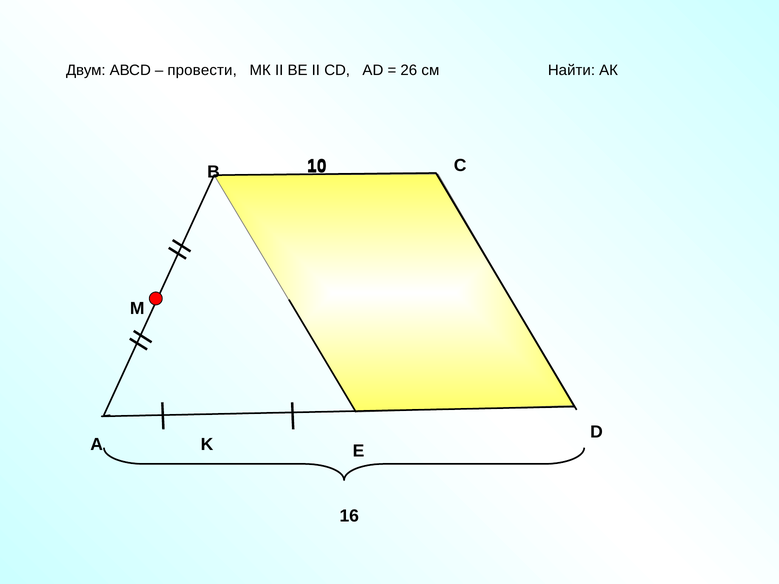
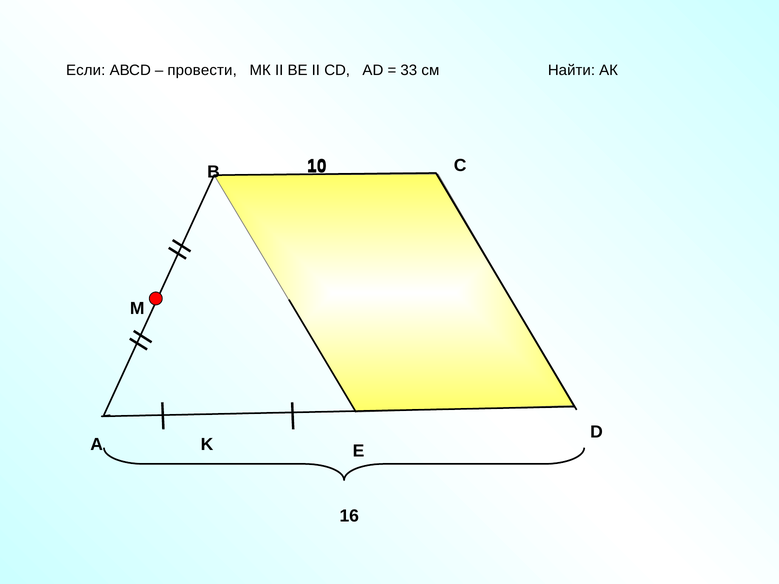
Двум: Двум -> Если (86, 70)
26: 26 -> 33 (409, 70)
